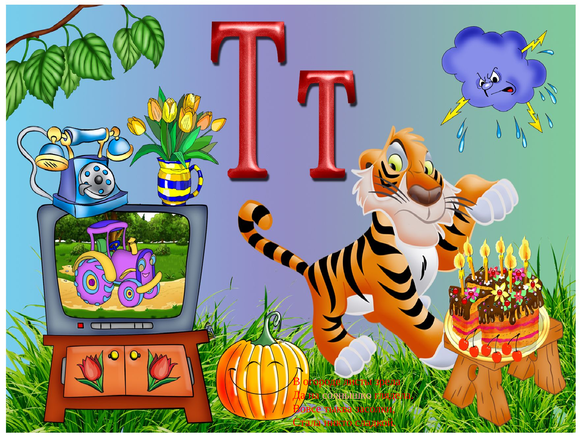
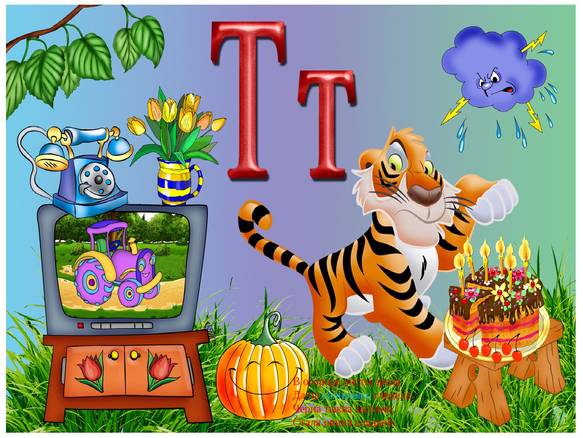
солнышко colour: pink -> light blue (347, 395)
Вовсе: Вовсе -> Черна (307, 408)
никто: никто -> овина (338, 422)
